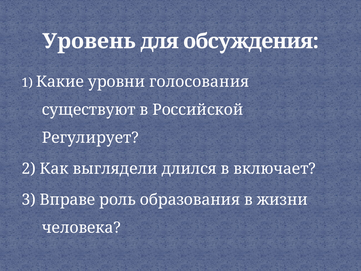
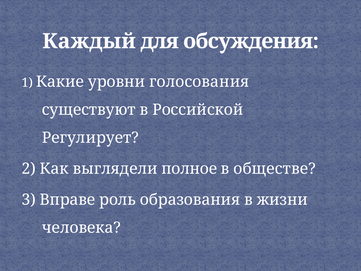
Уровень: Уровень -> Каждый (89, 41)
длился: длился -> полное (189, 169)
включает: включает -> обществе (275, 169)
